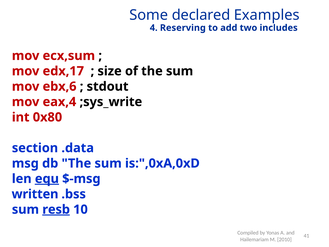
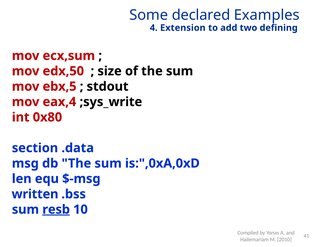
Reserving: Reserving -> Extension (183, 28)
includes: includes -> defining (279, 28)
edx,17: edx,17 -> edx,50 (63, 71)
ebx,6: ebx,6 -> ebx,5 (60, 86)
equ underline: present -> none (47, 179)
